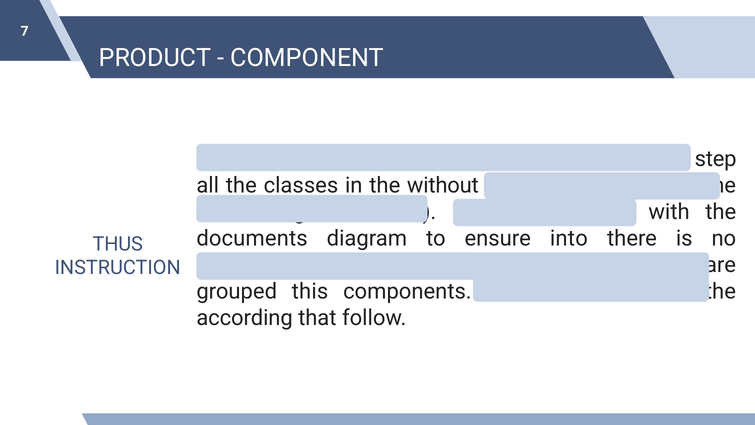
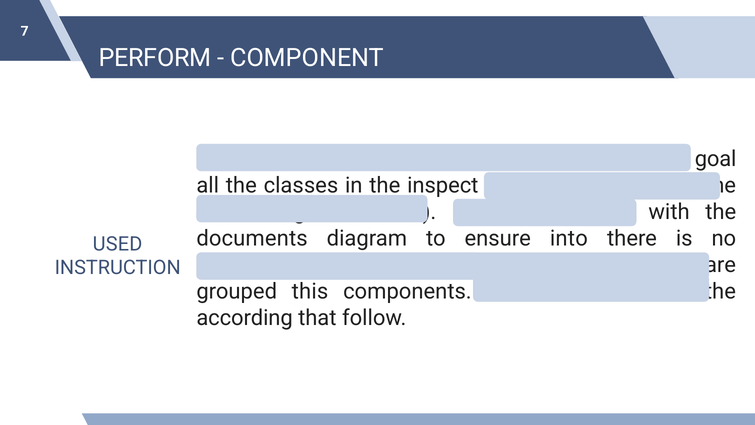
PRODUCT: PRODUCT -> PERFORM (155, 58)
step: step -> goal (716, 159)
without: without -> inspect (443, 185)
THUS: THUS -> USED (118, 244)
